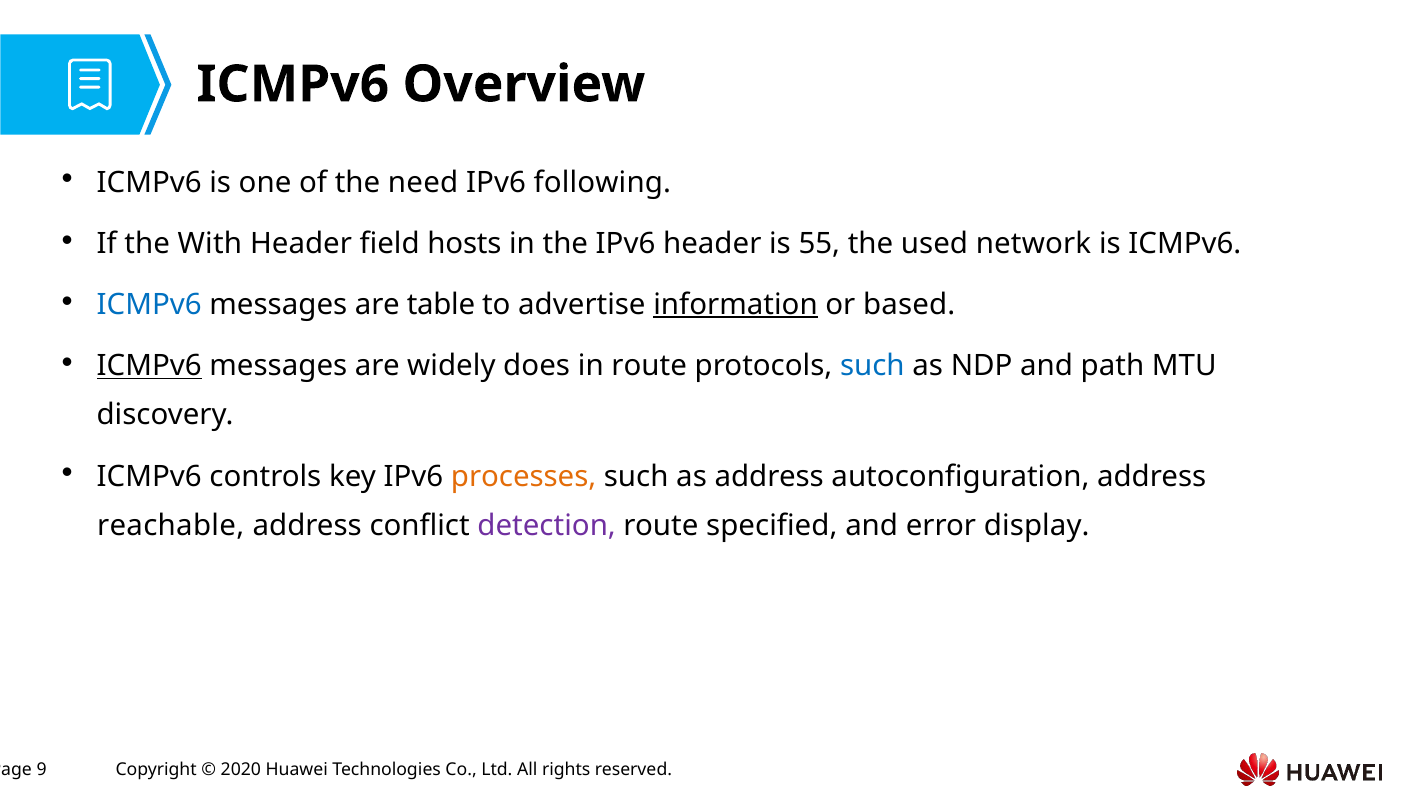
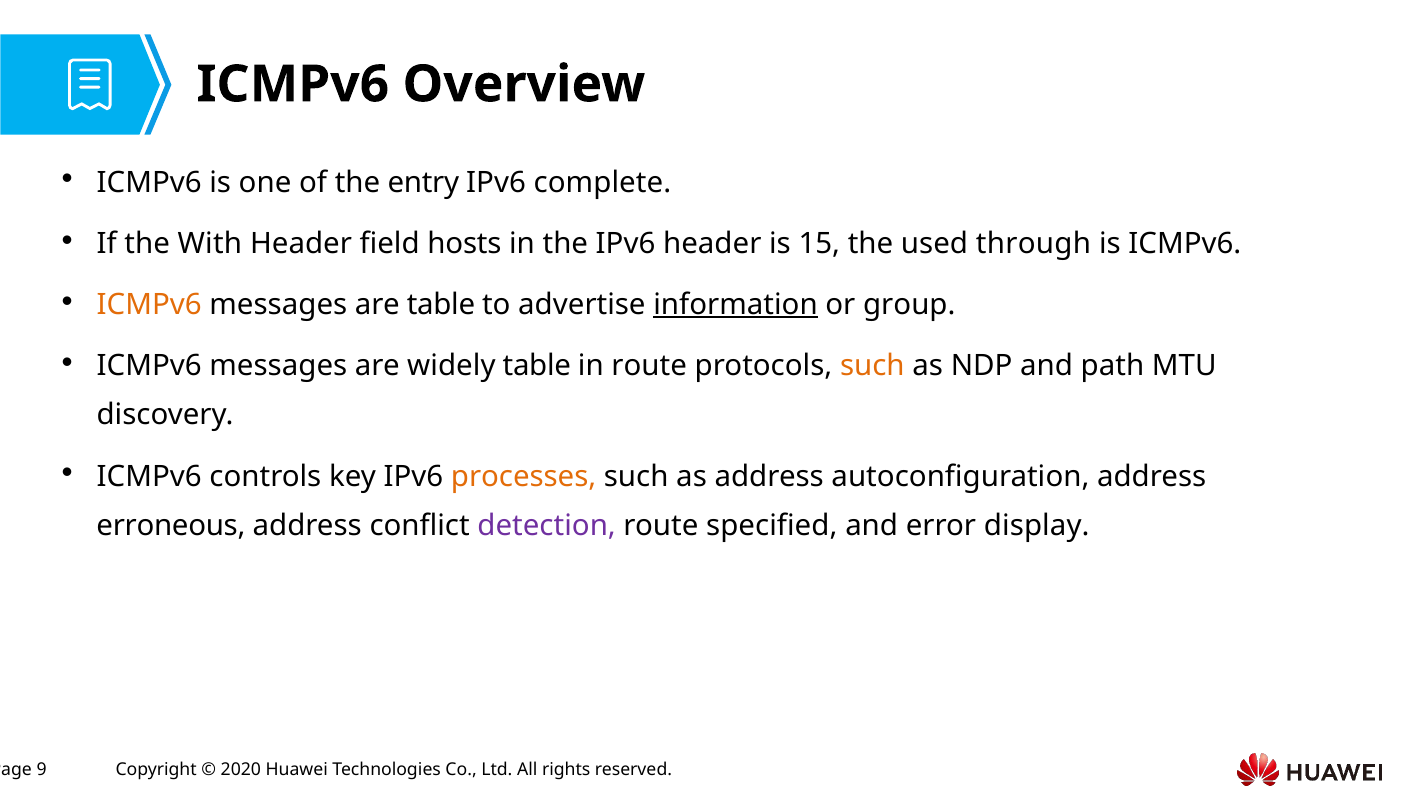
need: need -> entry (423, 182)
following: following -> complete (602, 182)
55: 55 -> 15 (819, 244)
network: network -> through (1033, 244)
ICMPv6 colour: blue -> orange (149, 305)
based: based -> group (909, 305)
ICMPv6 underline: present -> none (149, 366)
widely does: does -> table (537, 366)
such colour: blue -> orange (872, 366)
reachable: reachable -> erroneous (171, 526)
